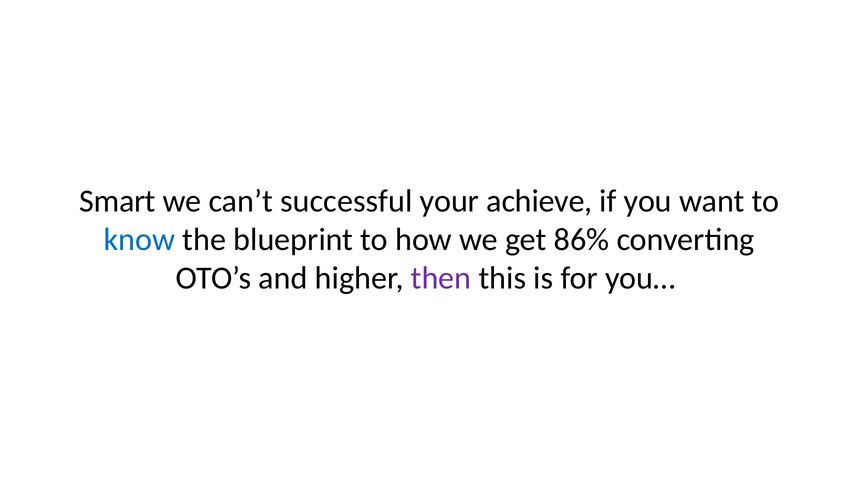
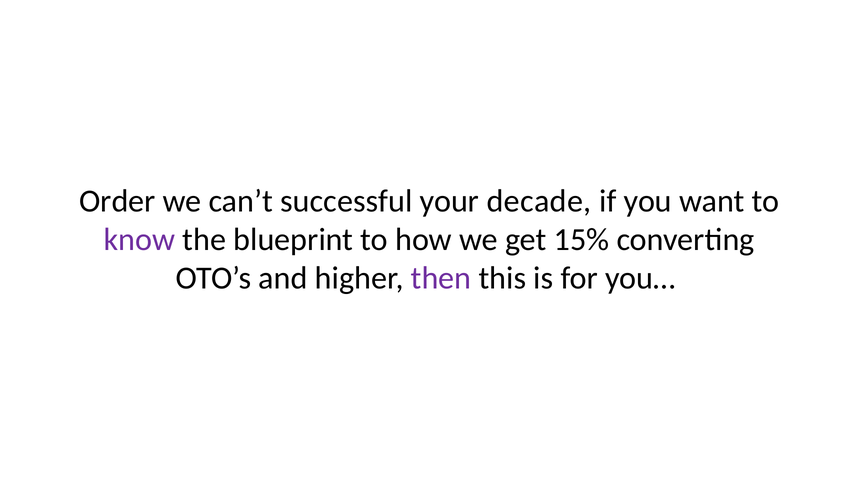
Smart: Smart -> Order (117, 201)
achieve: achieve -> decade (539, 201)
know colour: blue -> purple (139, 240)
86%: 86% -> 15% (582, 240)
